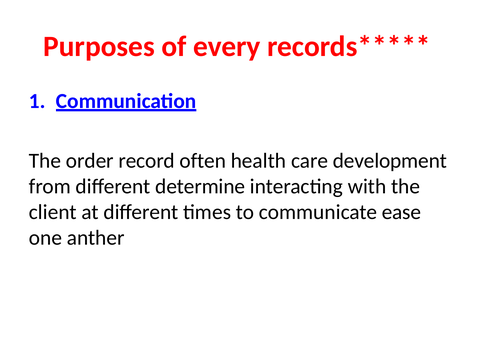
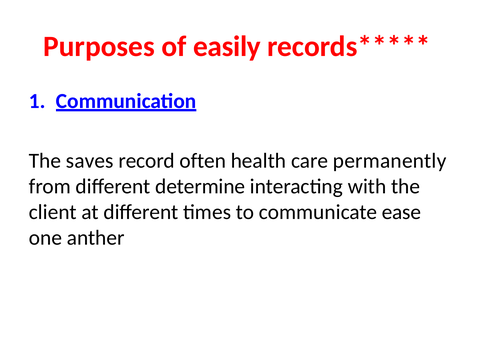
every: every -> easily (227, 47)
order: order -> saves (90, 161)
development: development -> permanently (390, 161)
